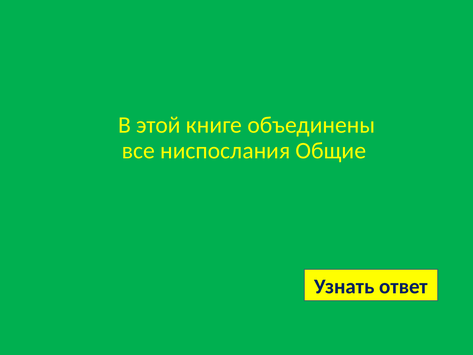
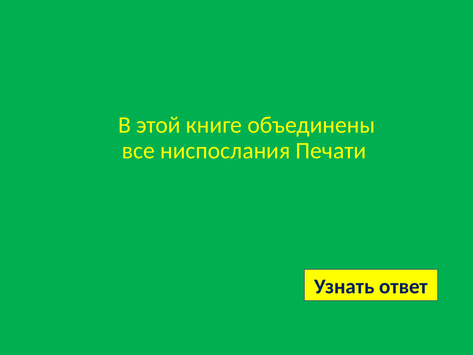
Общие: Общие -> Печати (331, 151)
